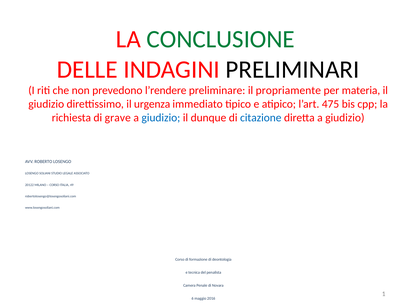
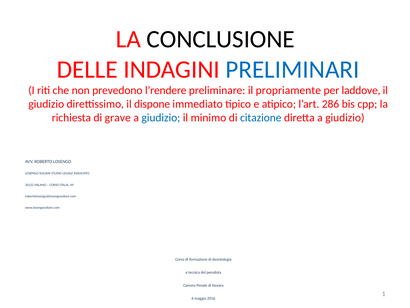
CONCLUSIONE colour: green -> black (221, 39)
PRELIMINARI colour: black -> blue (292, 69)
materia: materia -> laddove (361, 90)
urgenza: urgenza -> dispone (152, 104)
475: 475 -> 286 (331, 104)
dunque: dunque -> minimo (208, 118)
